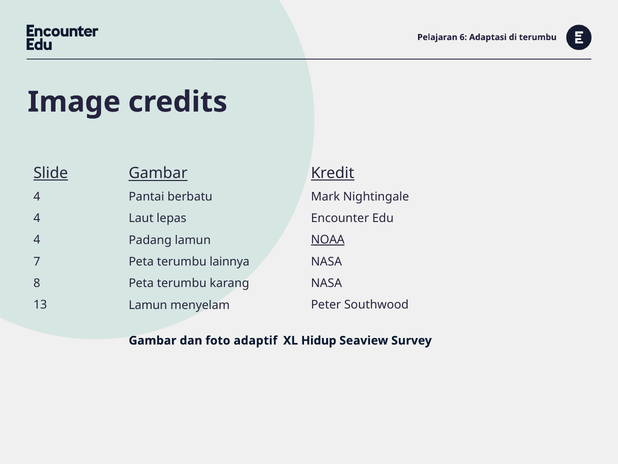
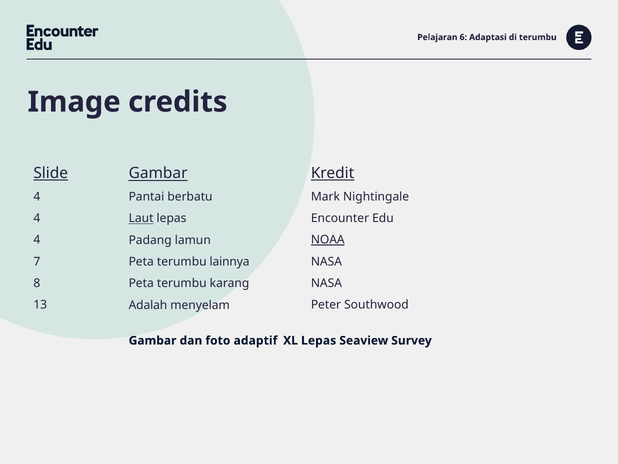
Laut underline: none -> present (141, 218)
Lamun: Lamun -> Adalah (148, 305)
XL Hidup: Hidup -> Lepas (319, 340)
